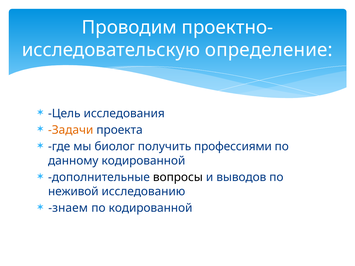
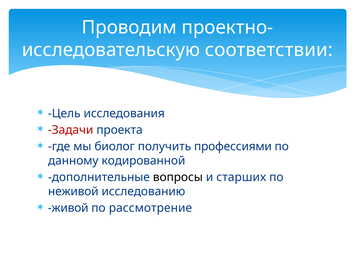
определение: определение -> соответствии (269, 50)
Задачи colour: orange -> red (71, 130)
выводов: выводов -> старших (241, 177)
знаем: знаем -> живой (68, 208)
по кодированной: кодированной -> рассмотрение (150, 208)
